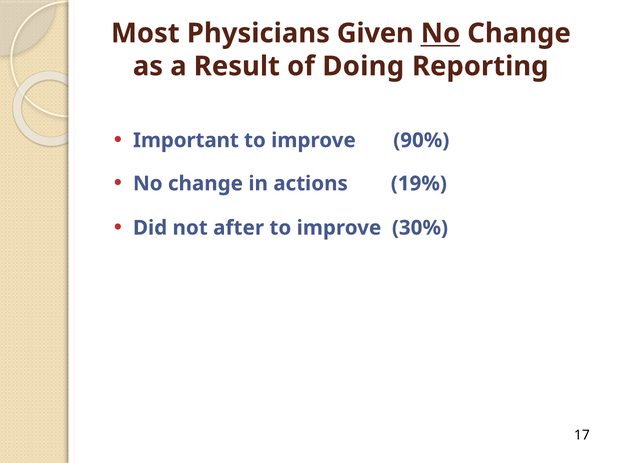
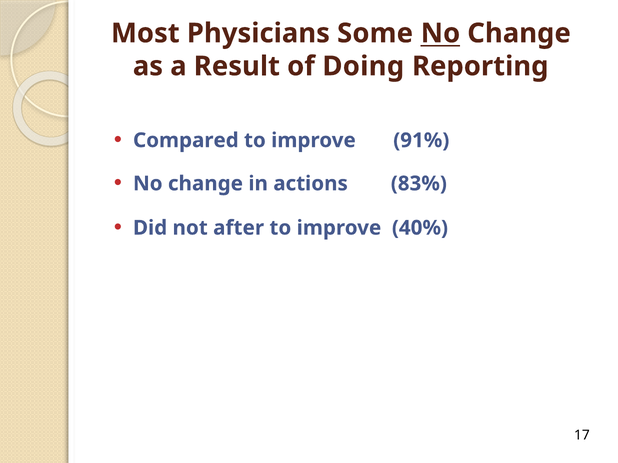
Given: Given -> Some (375, 33)
Important: Important -> Compared (186, 140)
90%: 90% -> 91% (421, 140)
19%: 19% -> 83% (419, 184)
30%: 30% -> 40% (420, 228)
